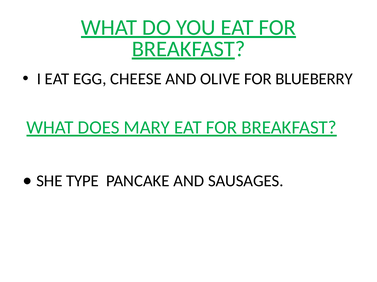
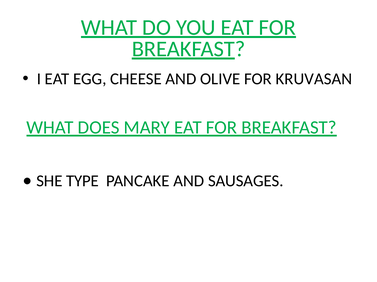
BLUEBERRY: BLUEBERRY -> KRUVASAN (314, 79)
